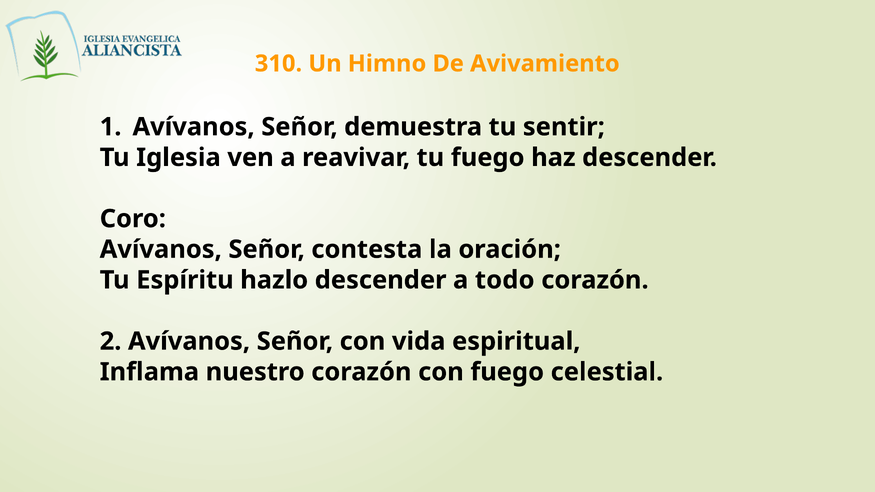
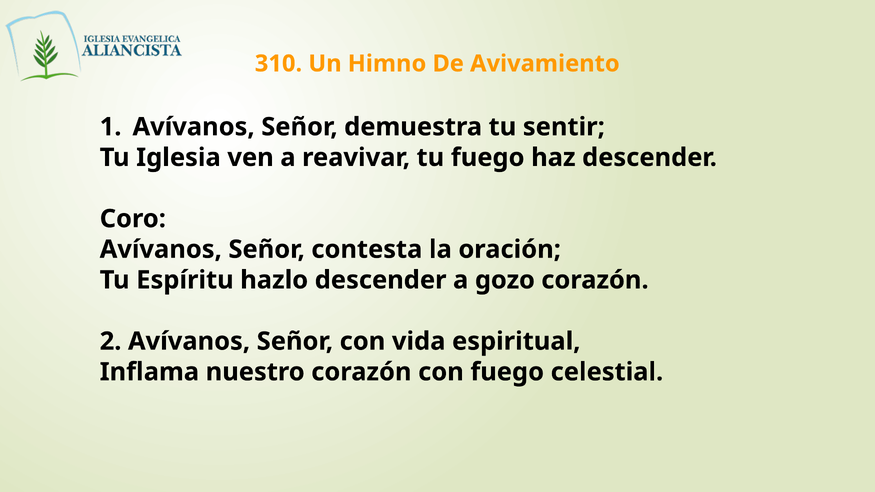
todo: todo -> gozo (505, 280)
